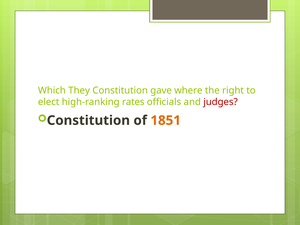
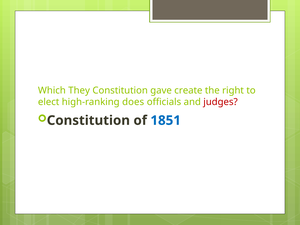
where: where -> create (188, 90)
rates: rates -> does (133, 102)
1851 colour: orange -> blue (166, 120)
